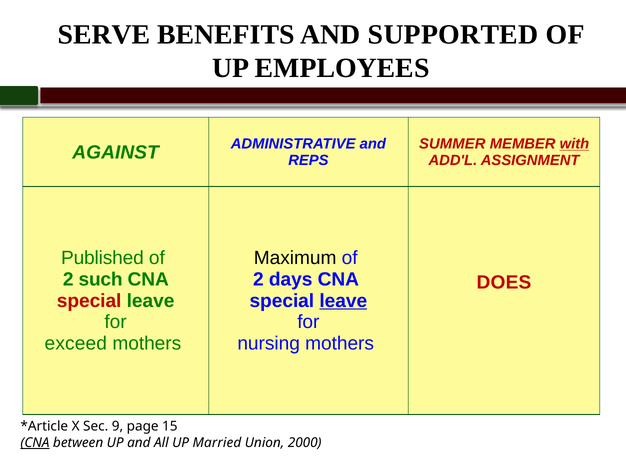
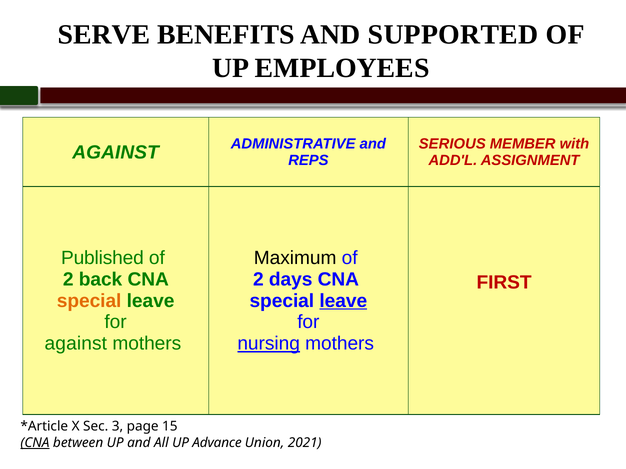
SUMMER: SUMMER -> SERIOUS (452, 144)
with underline: present -> none (574, 144)
such: such -> back (101, 280)
DOES: DOES -> FIRST (504, 283)
special colour: red -> orange (89, 301)
exceed: exceed -> against (76, 344)
nursing underline: none -> present (269, 344)
9: 9 -> 3 (118, 427)
Married: Married -> Advance (217, 443)
2000: 2000 -> 2021 (305, 443)
